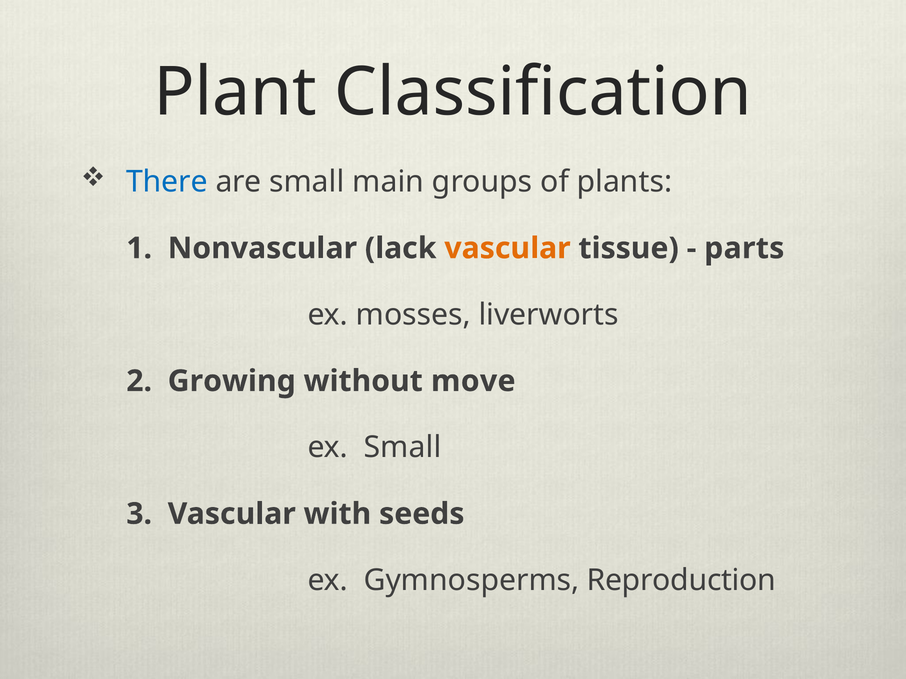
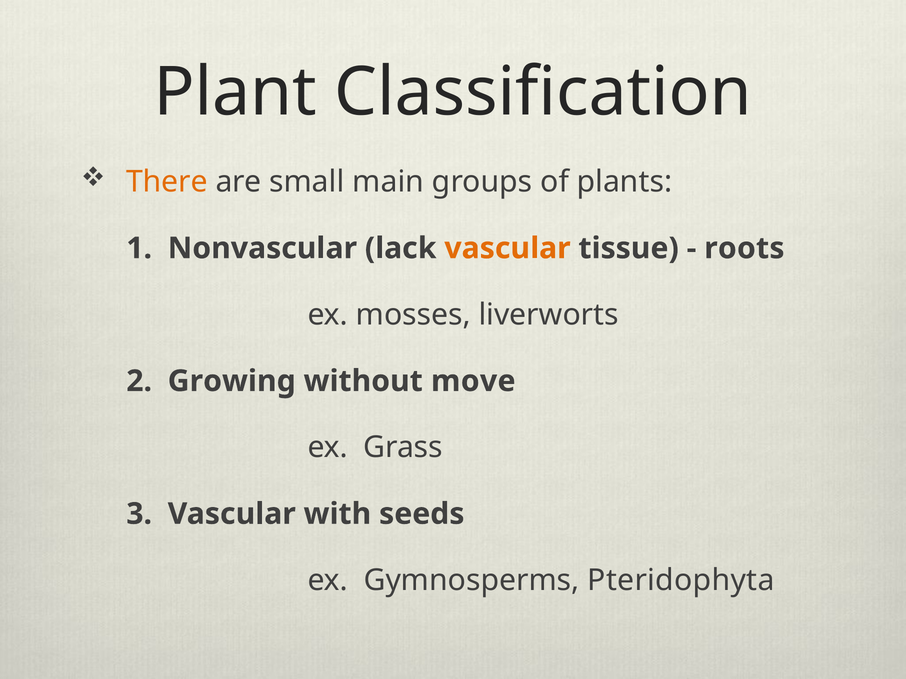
There colour: blue -> orange (167, 182)
parts: parts -> roots (744, 248)
ex Small: Small -> Grass (403, 448)
Reproduction: Reproduction -> Pteridophyta (681, 581)
